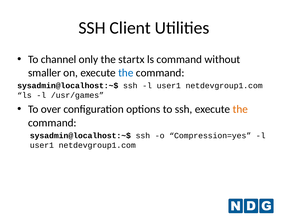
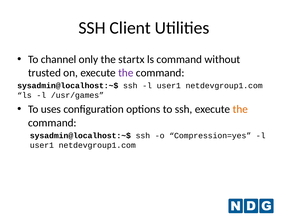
smaller: smaller -> trusted (44, 73)
the colour: blue -> purple (126, 73)
over: over -> uses (51, 109)
